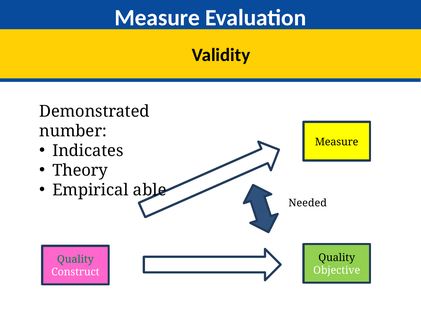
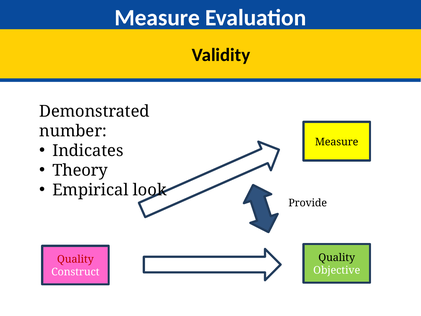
able: able -> look (150, 190)
Needed: Needed -> Provide (308, 203)
Quality colour: green -> red (75, 259)
